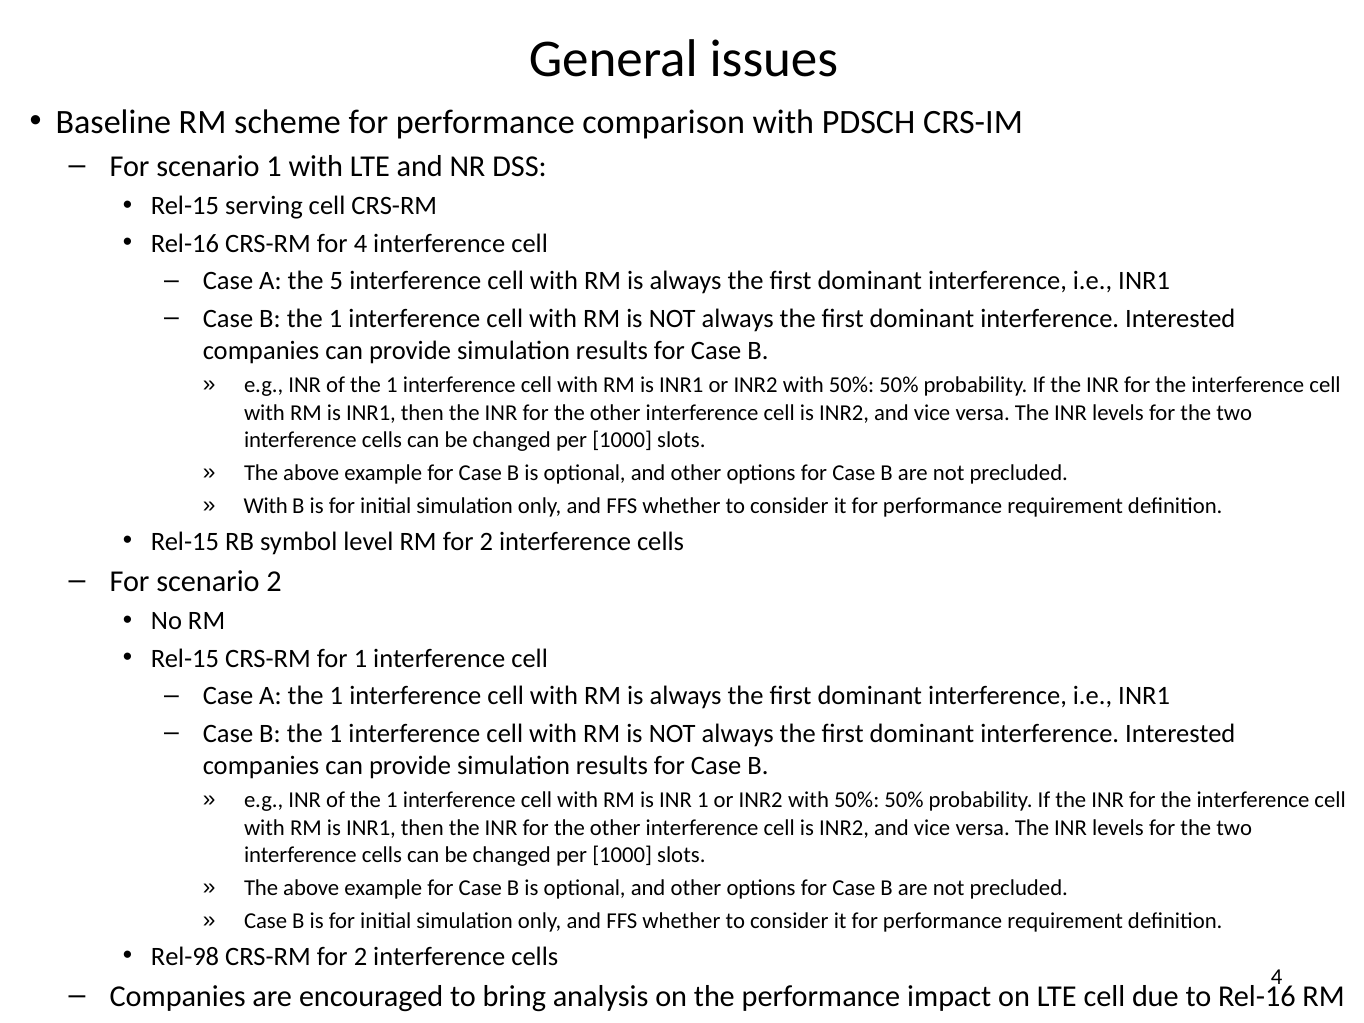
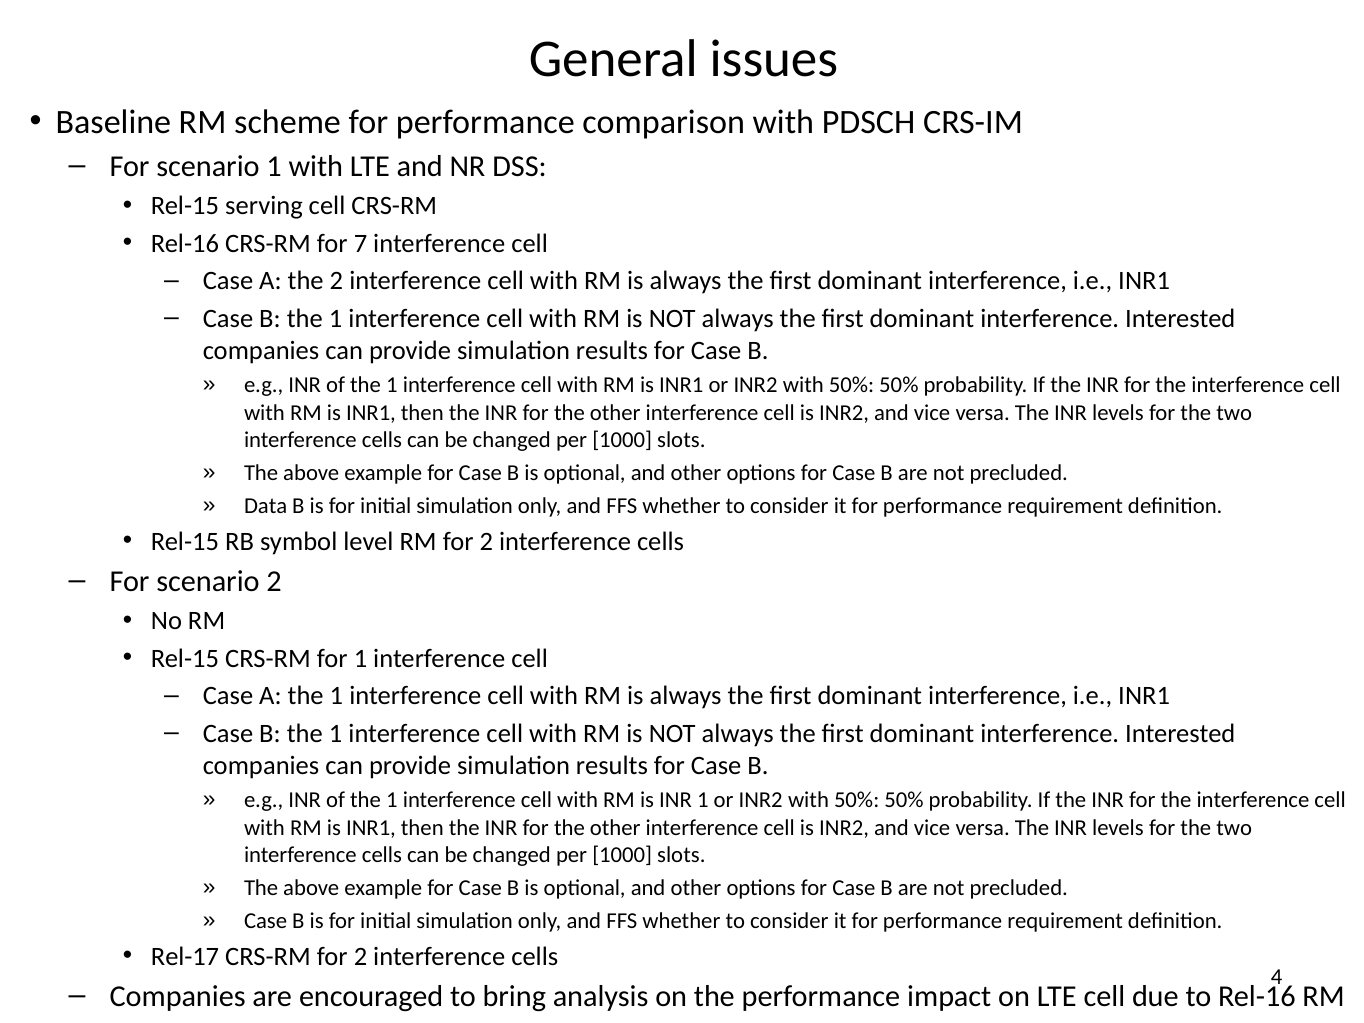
for 4: 4 -> 7 (360, 243)
the 5: 5 -> 2 (336, 281)
With: With -> Data (266, 506)
Rel-98: Rel-98 -> Rel-17 (185, 956)
